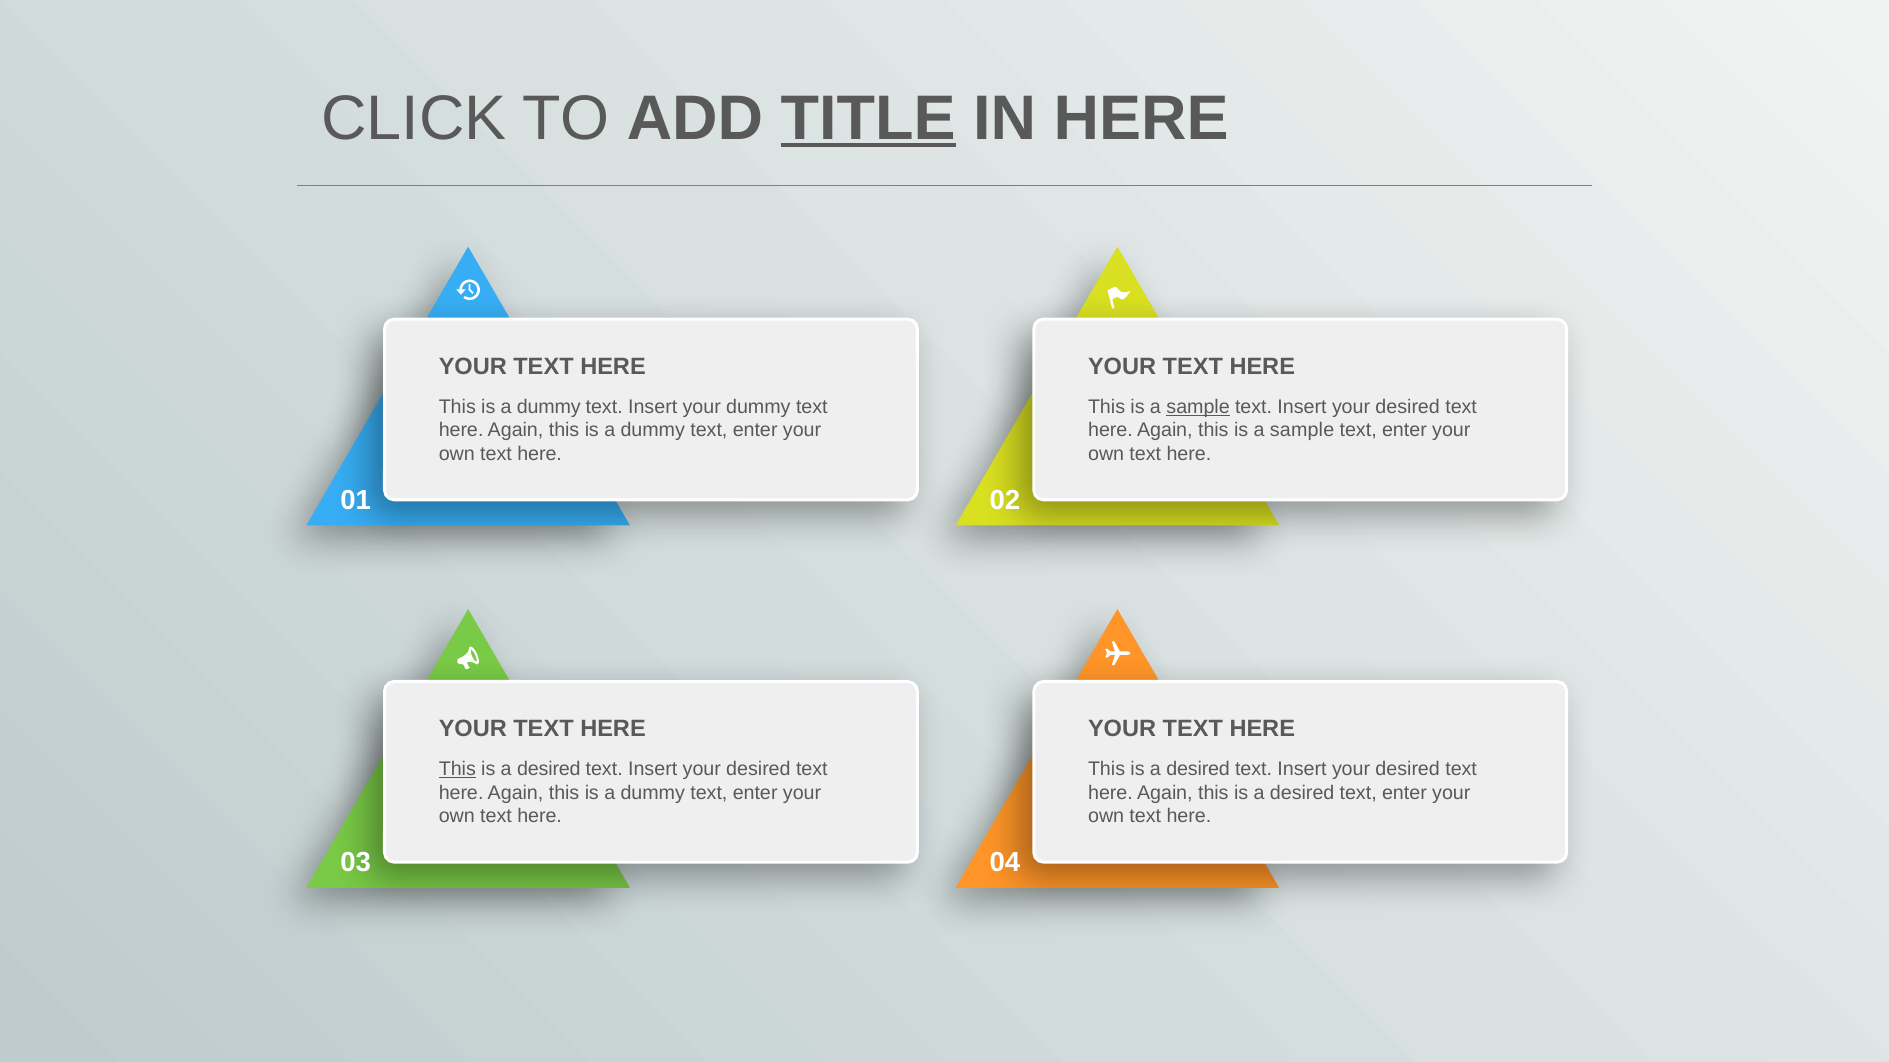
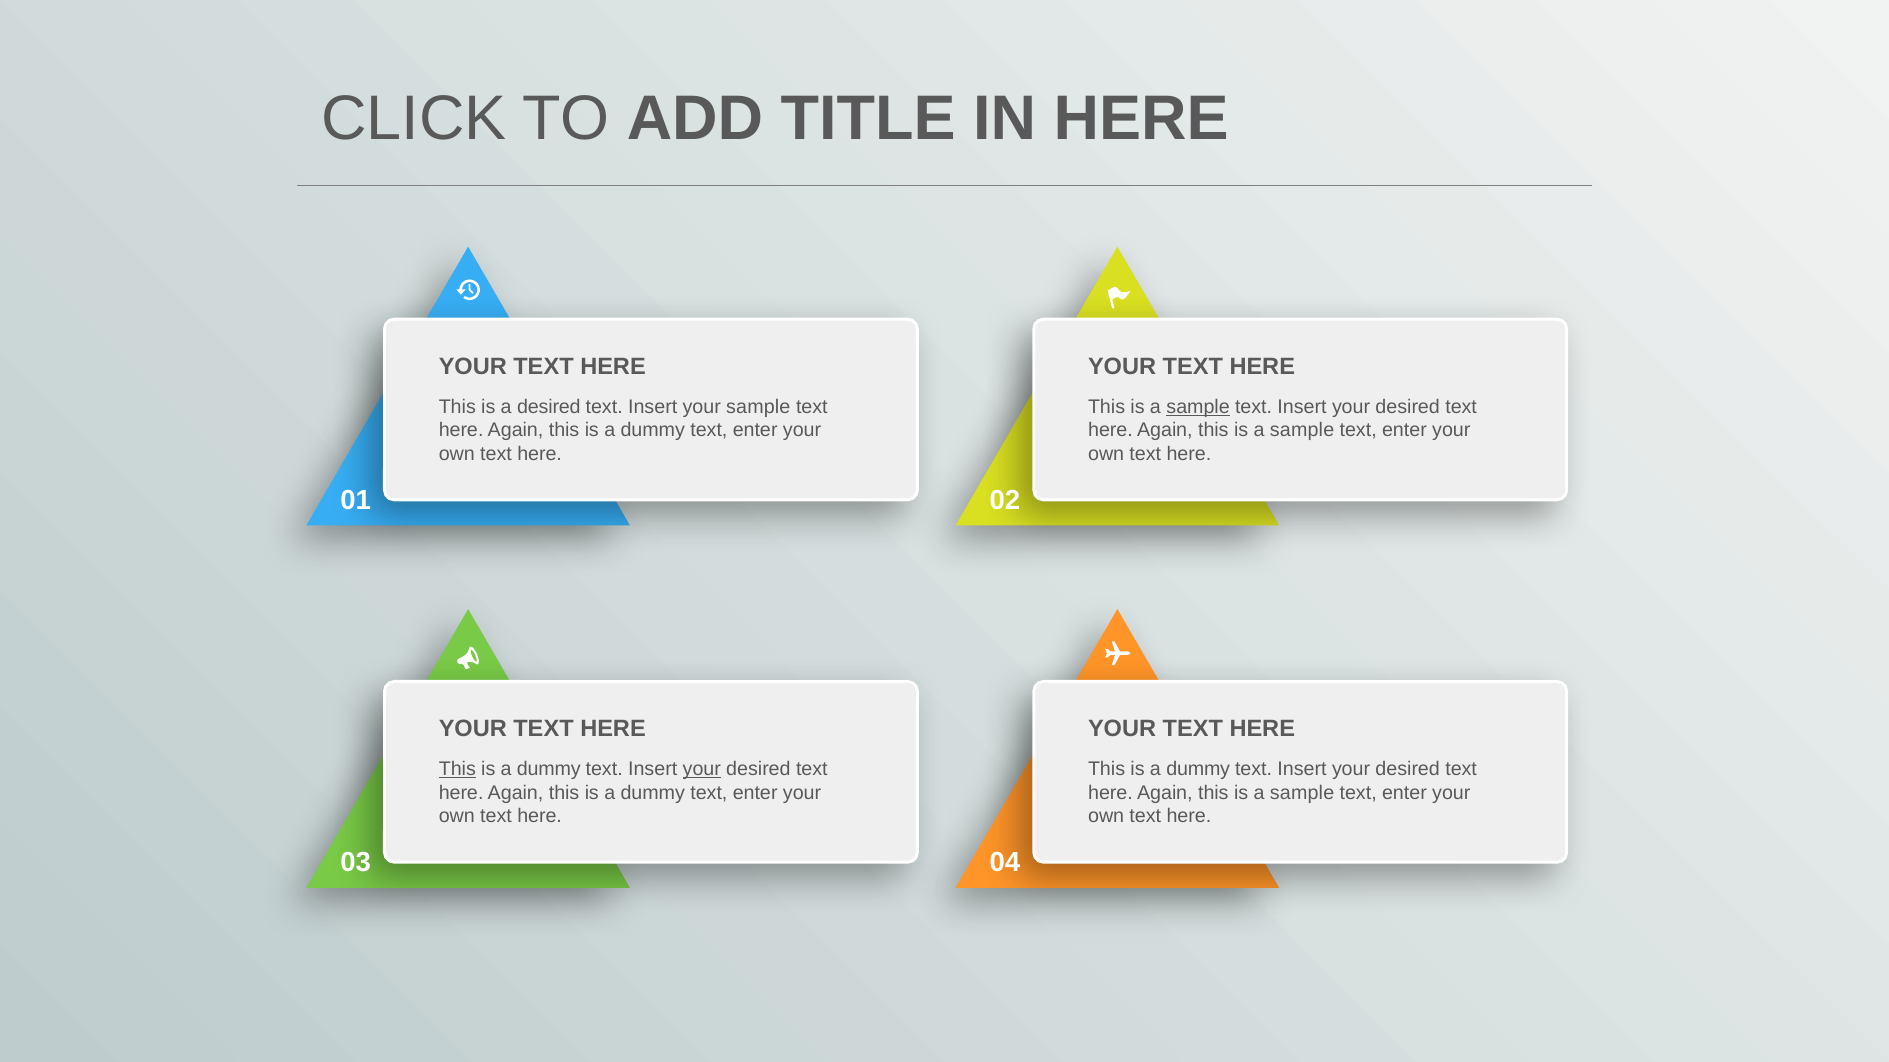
TITLE underline: present -> none (868, 118)
dummy: dummy -> desired (549, 407)
your dummy: dummy -> sample (758, 407)
desired: desired -> dummy (549, 770)
your underline: none -> present (702, 770)
desired: desired -> dummy (1198, 770)
desired: desired -> sample (1302, 793)
